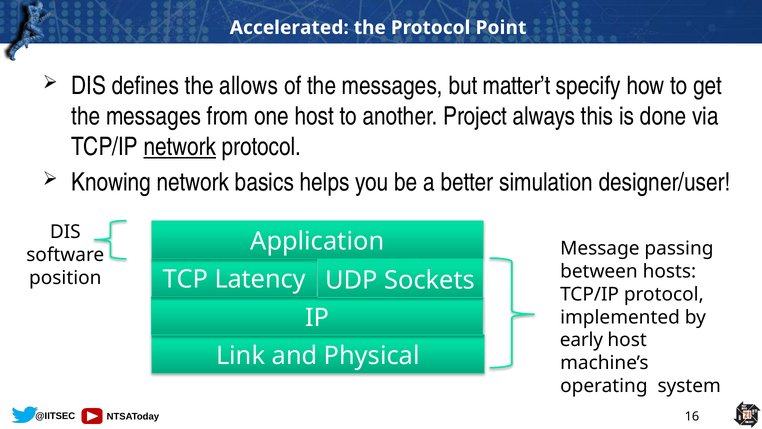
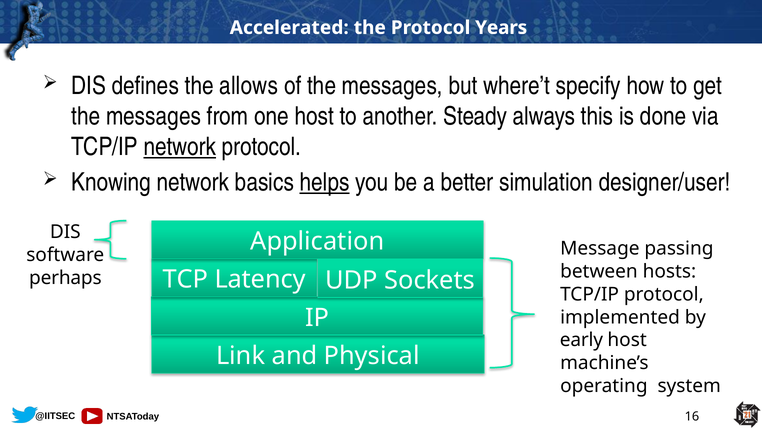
Point: Point -> Years (501, 28)
matter’t: matter’t -> where’t (517, 86)
Project: Project -> Steady (475, 116)
helps underline: none -> present (325, 182)
position: position -> perhaps (65, 278)
